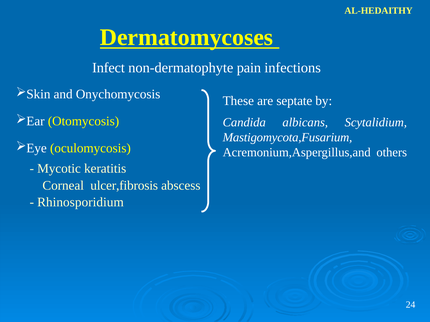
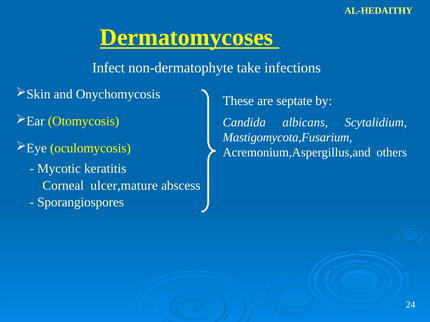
pain: pain -> take (249, 68)
ulcer,fibrosis: ulcer,fibrosis -> ulcer,mature (124, 186)
Rhinosporidium: Rhinosporidium -> Sporangiospores (81, 203)
